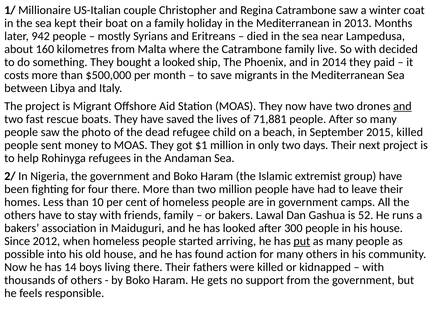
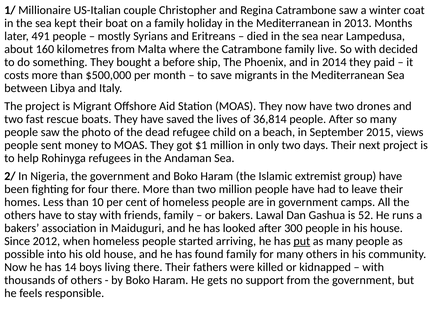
942: 942 -> 491 (41, 36)
a looked: looked -> before (179, 62)
and underline: present -> none (402, 106)
71,881: 71,881 -> 36,814 (270, 119)
2015 killed: killed -> views (410, 132)
found action: action -> family (242, 254)
